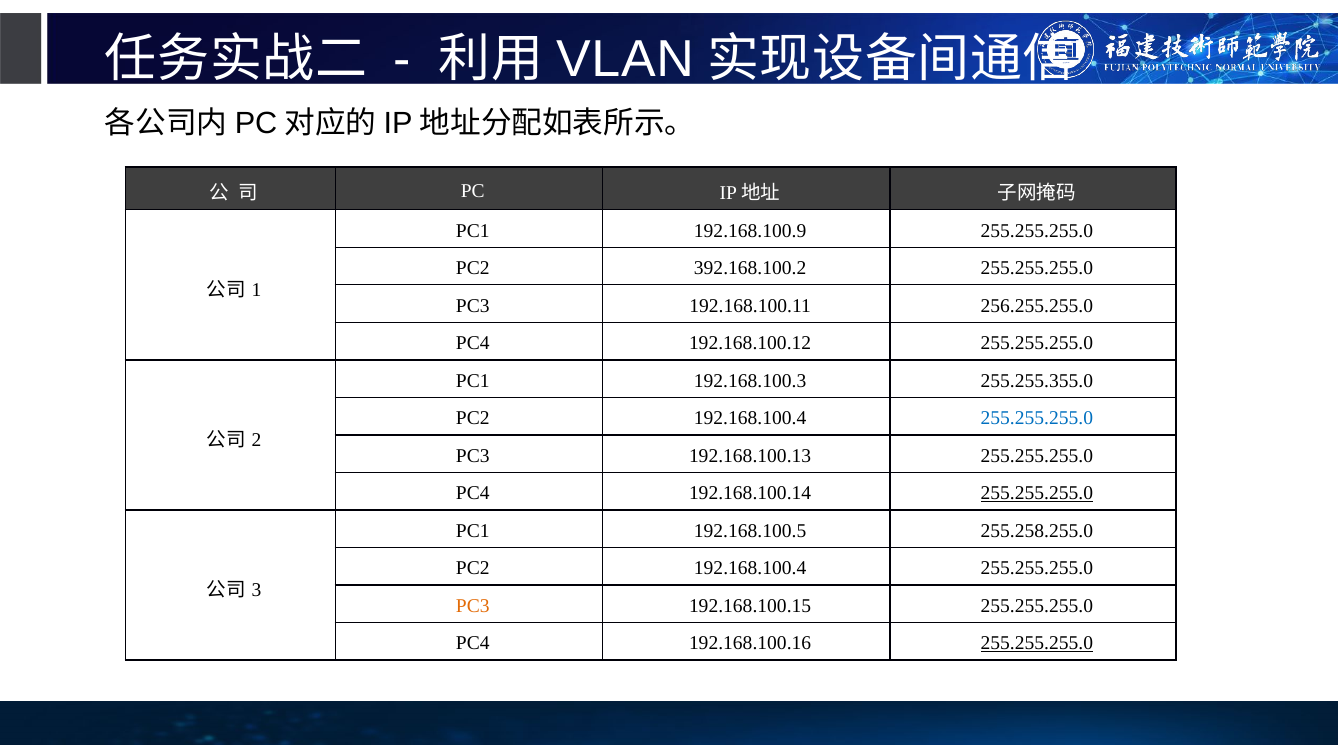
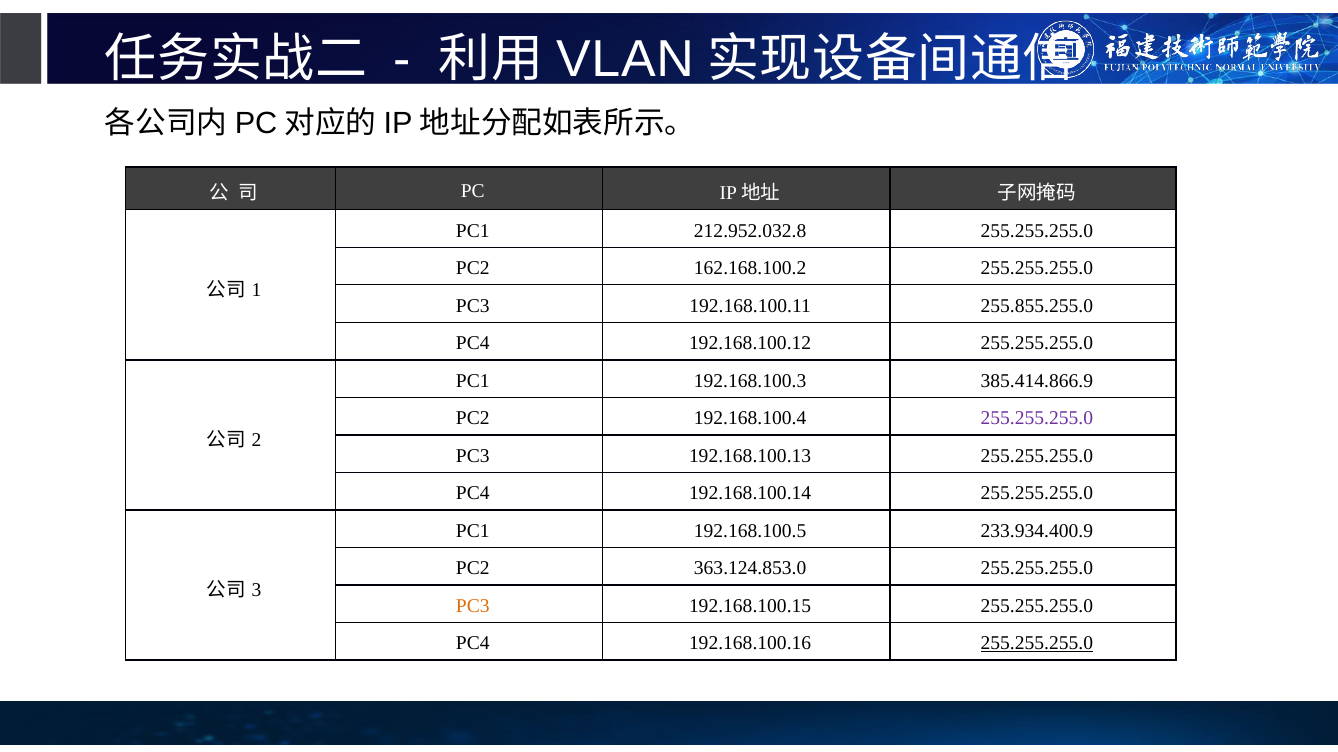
192.168.100.9: 192.168.100.9 -> 212.952.032.8 (750, 231)
392.168.100.2: 392.168.100.2 -> 162.168.100.2 (750, 269)
256.255.255.0: 256.255.255.0 -> 255.855.255.0 (1037, 306)
255.255.355.0: 255.255.355.0 -> 385.414.866.9 (1037, 381)
255.255.255.0 colour: blue -> purple (1037, 419)
255.255.255.0 underline: present -> none (1037, 494)
255.258.255.0: 255.258.255.0 -> 233.934.400.9 (1037, 531)
192.168.100.4: 192.168.100.4 -> 363.124.853.0 (750, 569)
